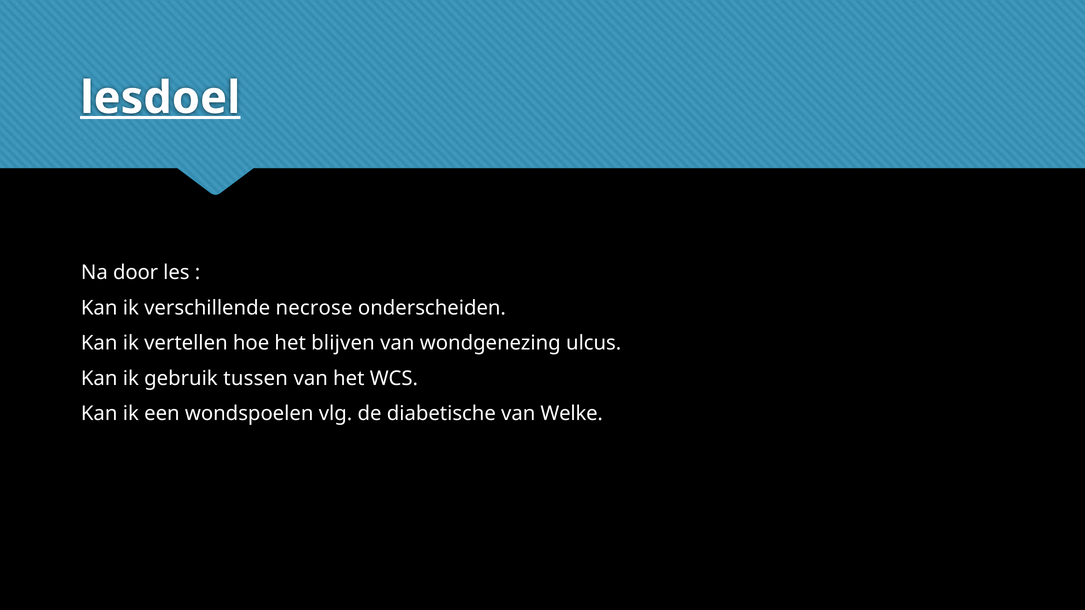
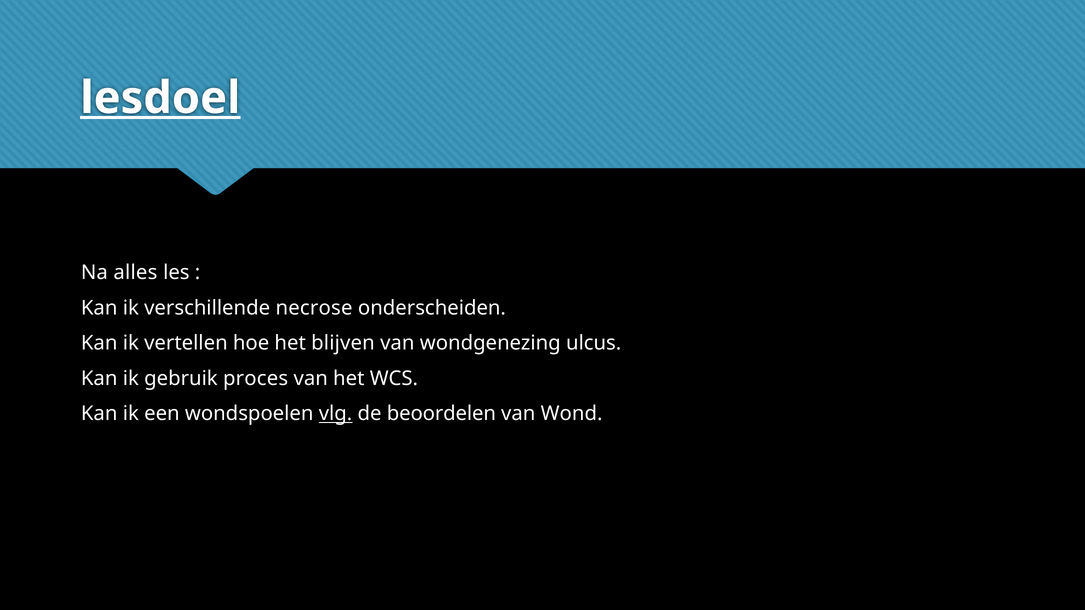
door: door -> alles (135, 273)
tussen: tussen -> proces (256, 379)
vlg underline: none -> present (336, 414)
diabetische: diabetische -> beoordelen (441, 414)
Welke: Welke -> Wond (572, 414)
